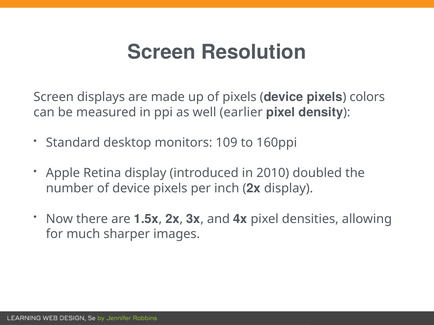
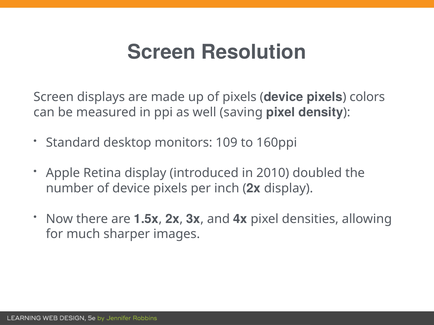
earlier: earlier -> saving (241, 112)
